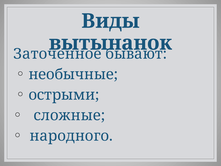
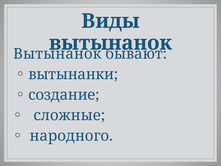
Заточенное: Заточенное -> Вытынанок (57, 54)
необычные: необычные -> вытынанки (73, 74)
острыми: острыми -> создание (64, 95)
